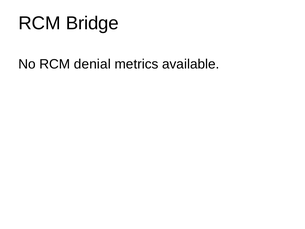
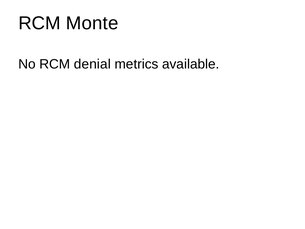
Bridge: Bridge -> Monte (92, 23)
